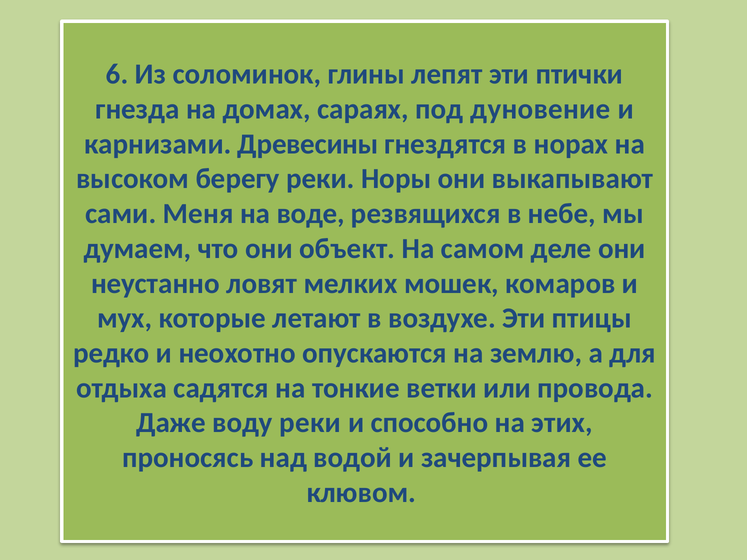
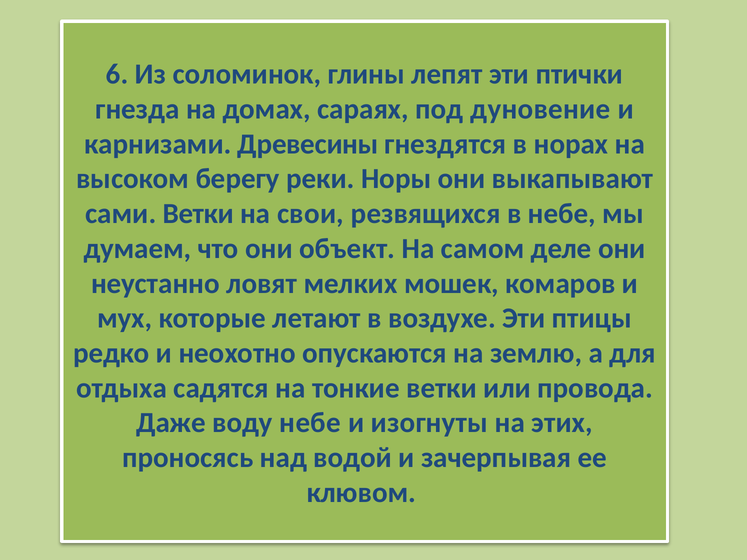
сами Меня: Меня -> Ветки (198, 214)
воде: воде -> свои (310, 214)
воду реки: реки -> небе (310, 423)
способно: способно -> изогнуты (429, 423)
